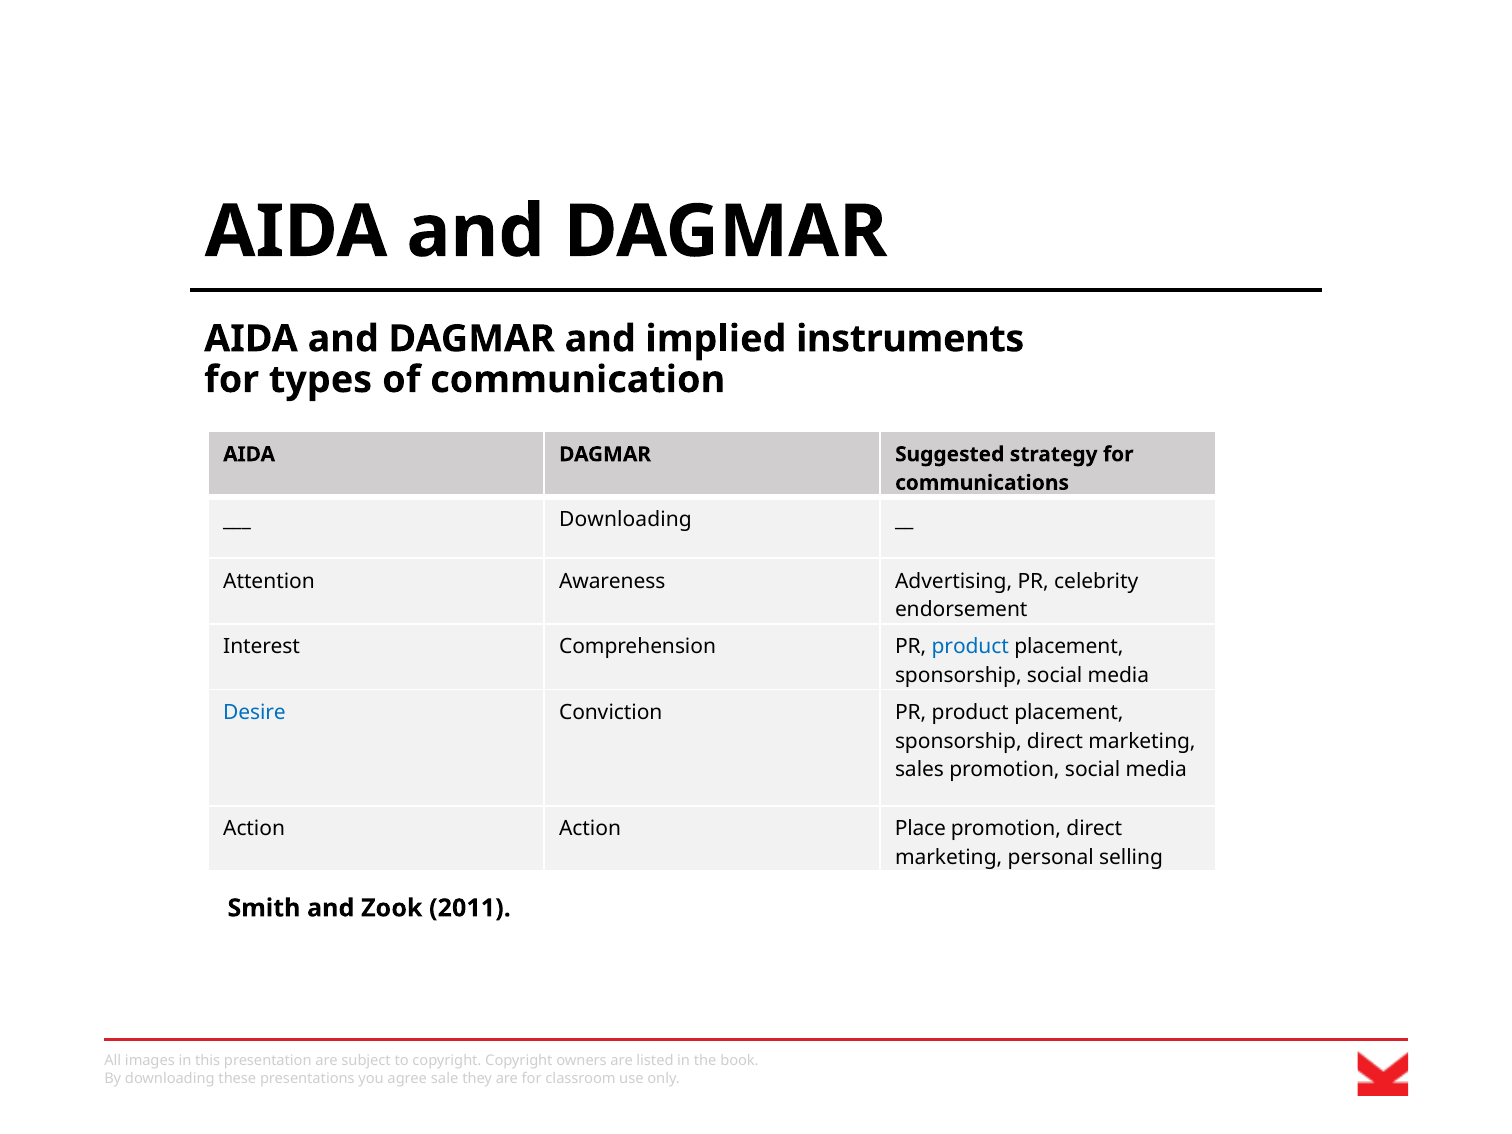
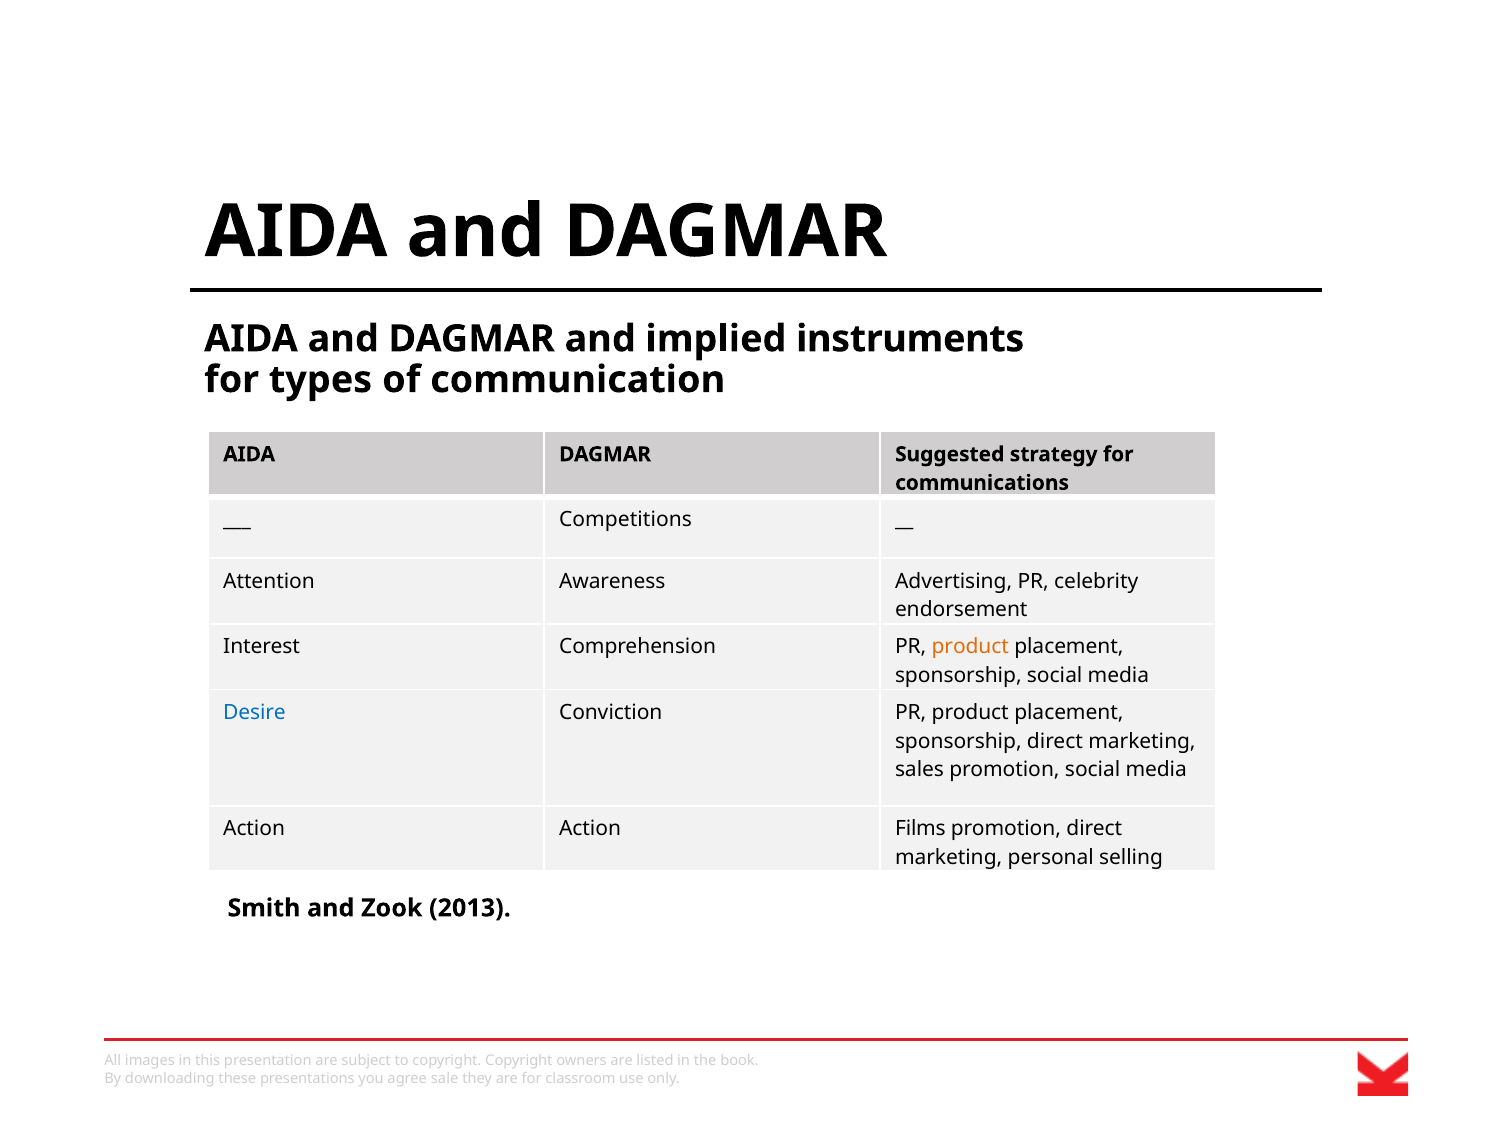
Downloading: Downloading -> Competitions (626, 520)
product colour: blue -> orange (970, 647)
Place: Place -> Films (920, 829)
2011: 2011 -> 2013 (470, 908)
